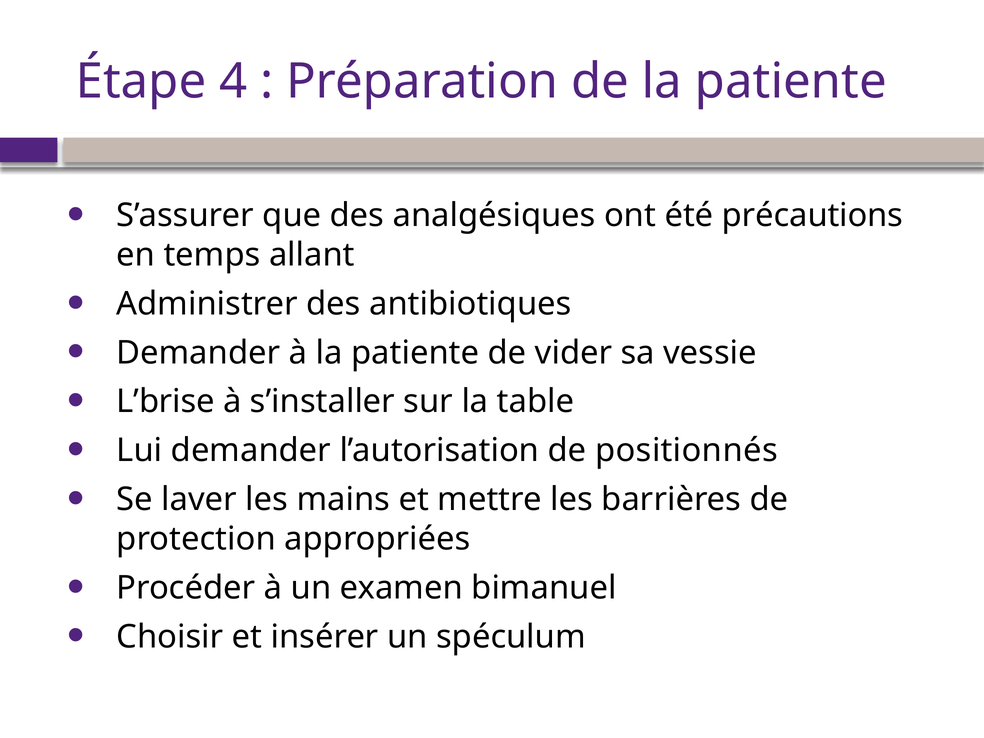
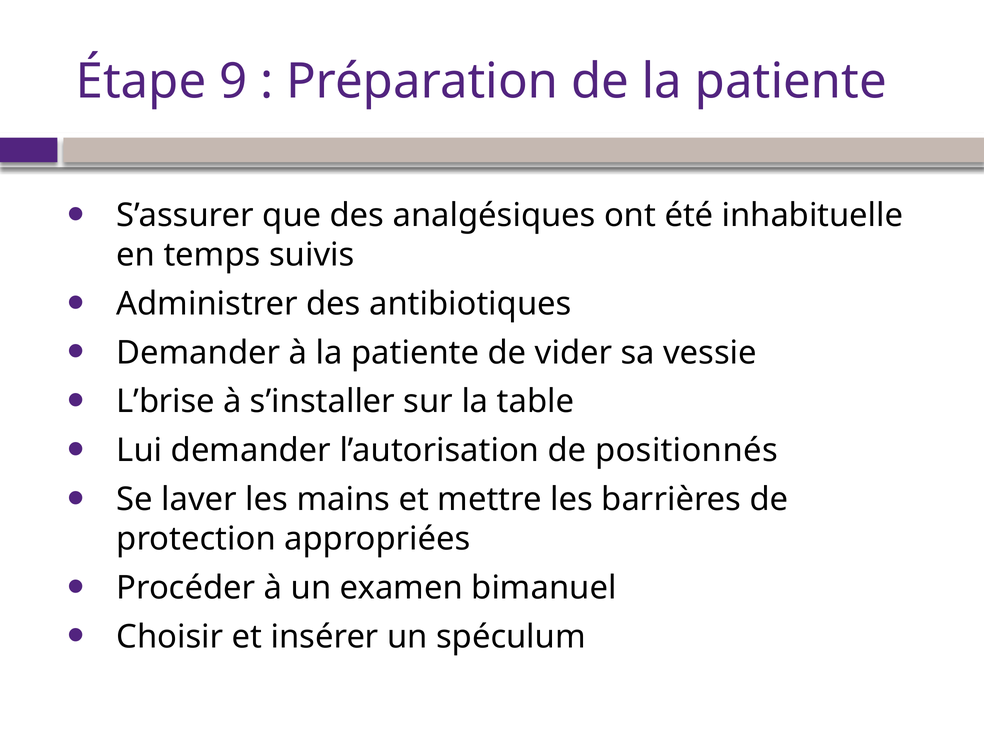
4: 4 -> 9 (233, 81)
précautions: précautions -> inhabituelle (813, 215)
allant: allant -> suivis (312, 255)
